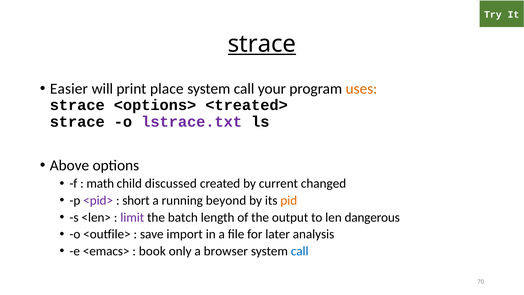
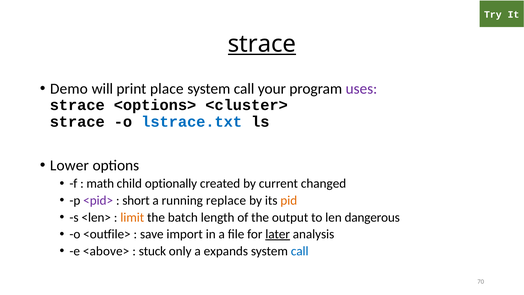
Easier: Easier -> Demo (69, 89)
uses colour: orange -> purple (361, 89)
<treated>: <treated> -> <cluster> (247, 105)
lstrace.txt colour: purple -> blue (192, 122)
Above: Above -> Lower (69, 165)
discussed: discussed -> optionally (171, 183)
beyond: beyond -> replace (226, 200)
limit colour: purple -> orange (132, 217)
later underline: none -> present (278, 234)
<emacs>: <emacs> -> <above> (106, 251)
book: book -> stuck (152, 251)
browser: browser -> expands (226, 251)
